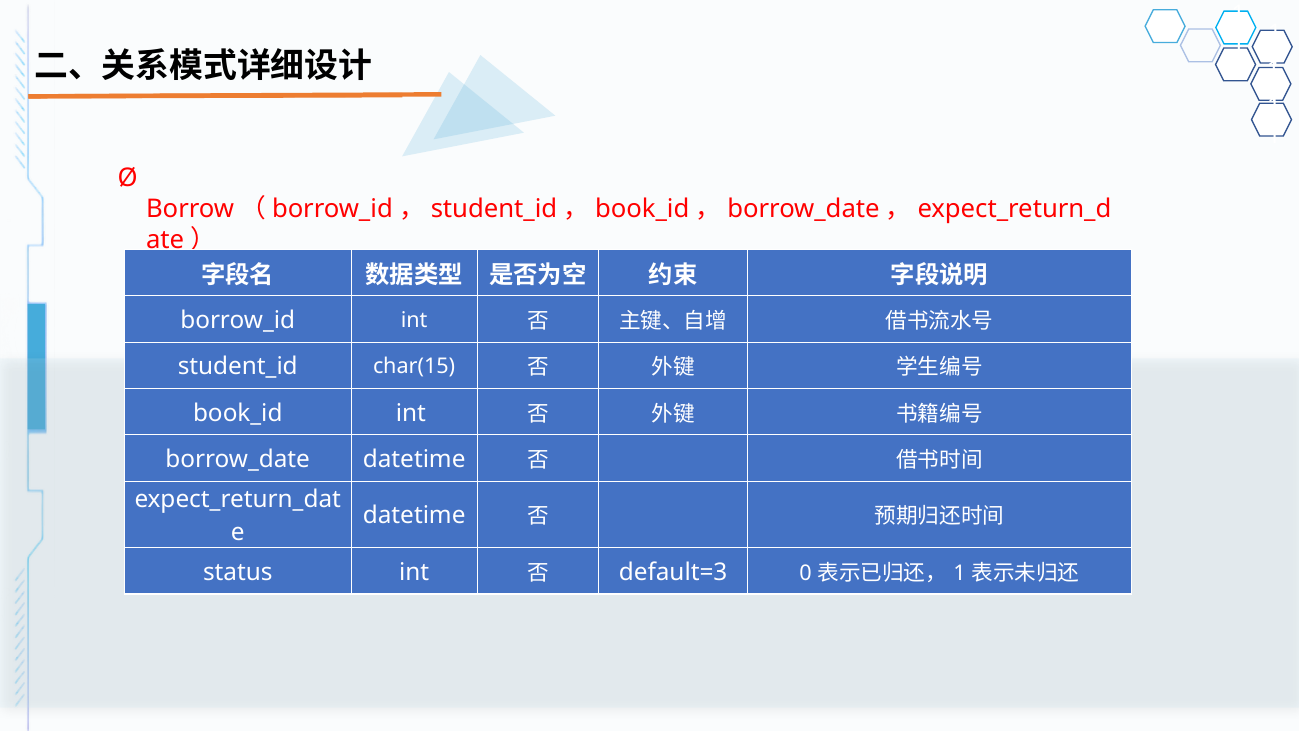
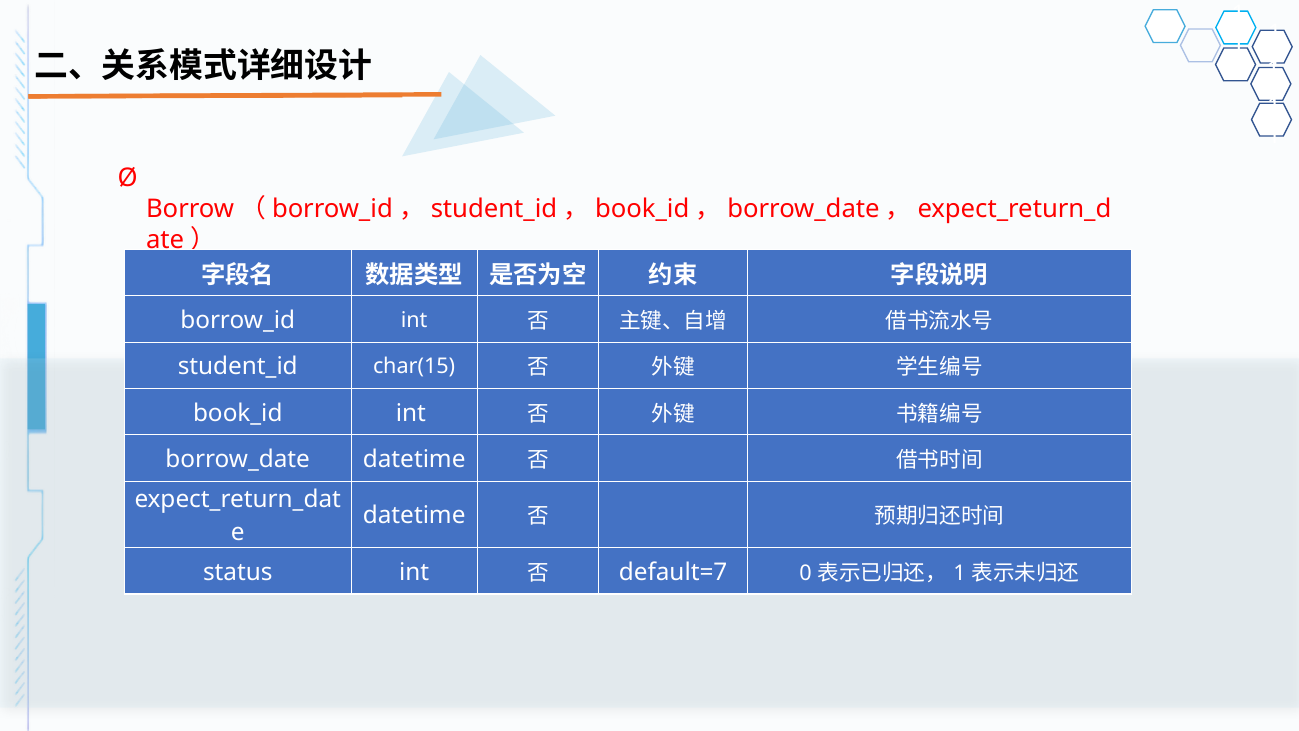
default=3: default=3 -> default=7 (673, 572)
